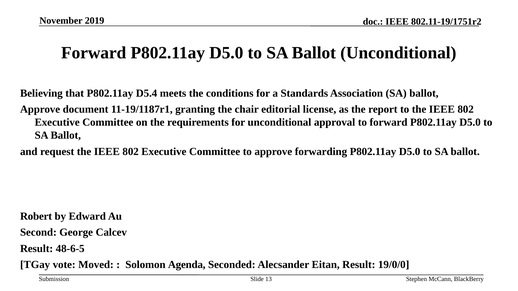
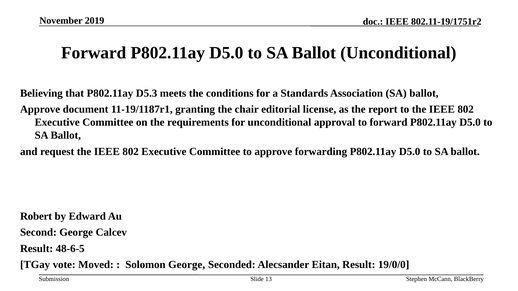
D5.4: D5.4 -> D5.3 (147, 93)
Solomon Agenda: Agenda -> George (187, 265)
